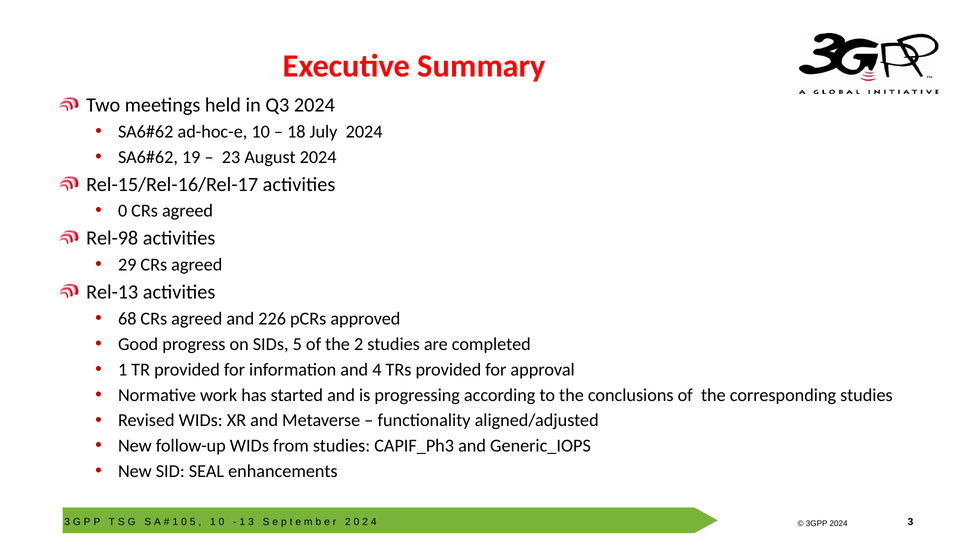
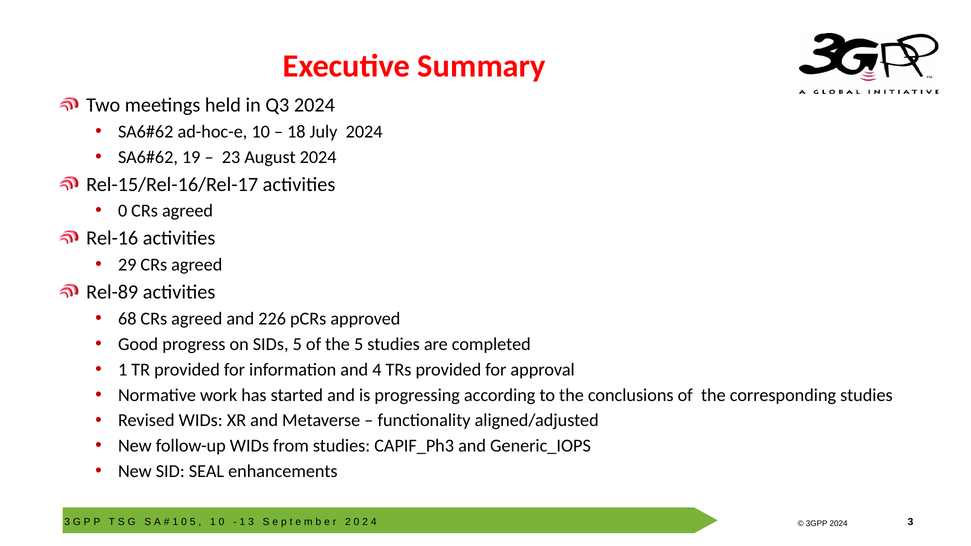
Rel-98: Rel-98 -> Rel-16 (112, 238)
Rel-13: Rel-13 -> Rel-89 (112, 292)
the 2: 2 -> 5 (359, 344)
